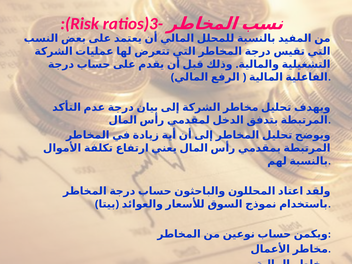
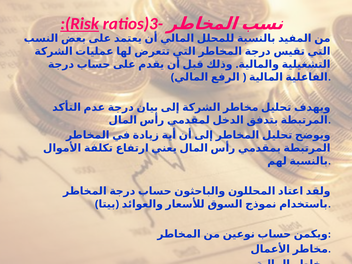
:(Risk underline: none -> present (80, 24)
